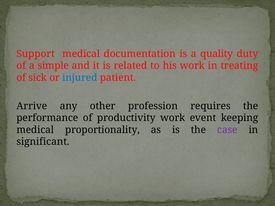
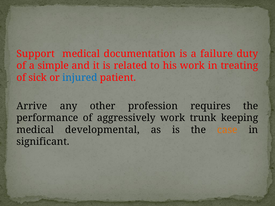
quality: quality -> failure (217, 54)
productivity: productivity -> aggressively (126, 118)
event: event -> trunk (203, 118)
proportionality: proportionality -> developmental (102, 130)
case colour: purple -> orange (227, 130)
